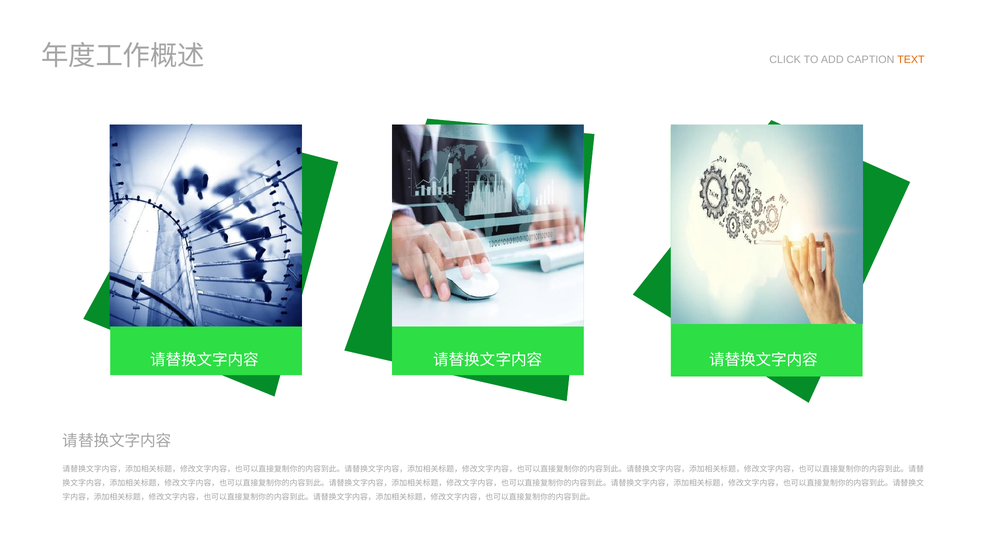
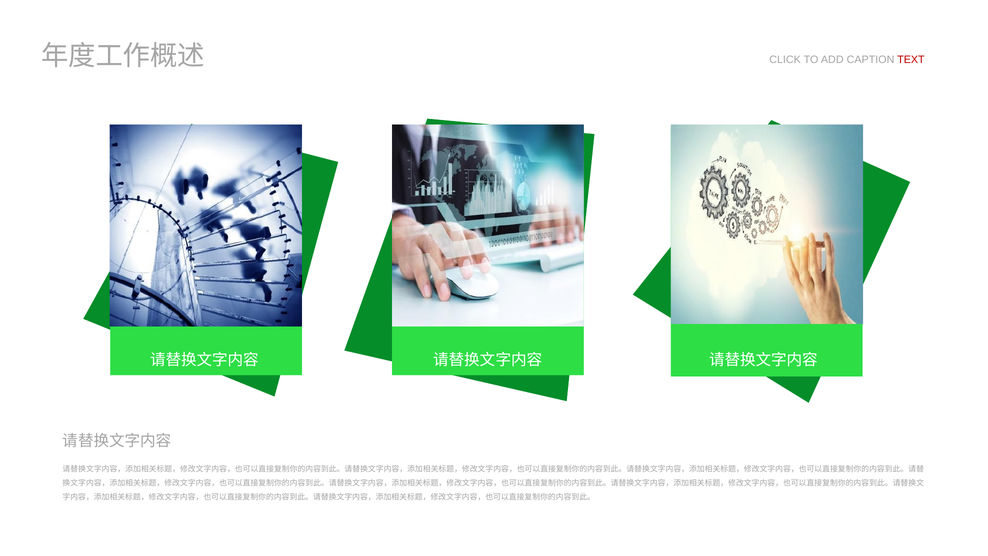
TEXT colour: orange -> red (911, 60)
